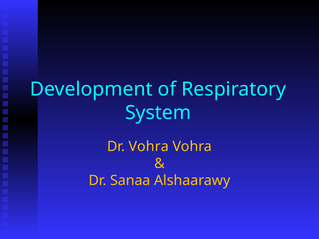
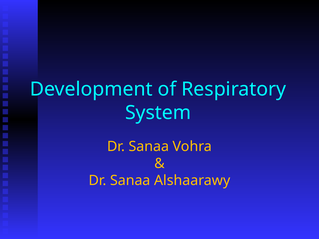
Vohra: Vohra -> Sanaa (149, 147)
